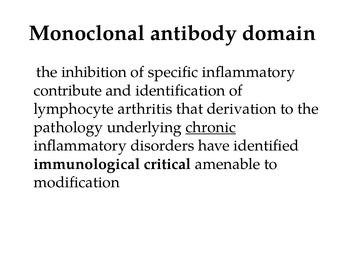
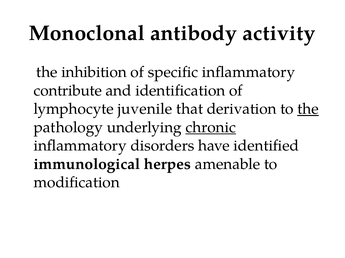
domain: domain -> activity (279, 33)
arthritis: arthritis -> juvenile (145, 109)
the underline: none -> present (308, 109)
critical: critical -> herpes (167, 164)
